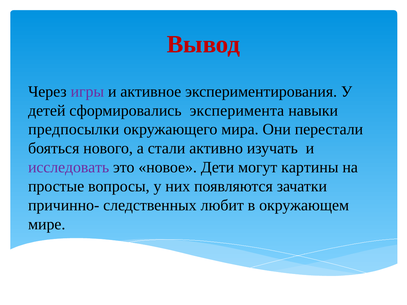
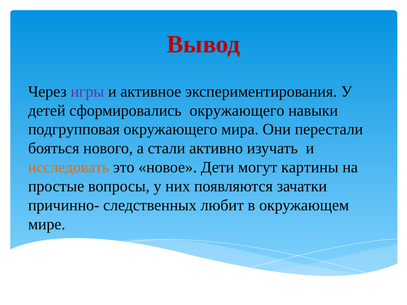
сформировались эксперимента: эксперимента -> окружающего (237, 111)
предпосылки: предпосылки -> подгрупповая (74, 130)
исследовать colour: purple -> orange (69, 168)
